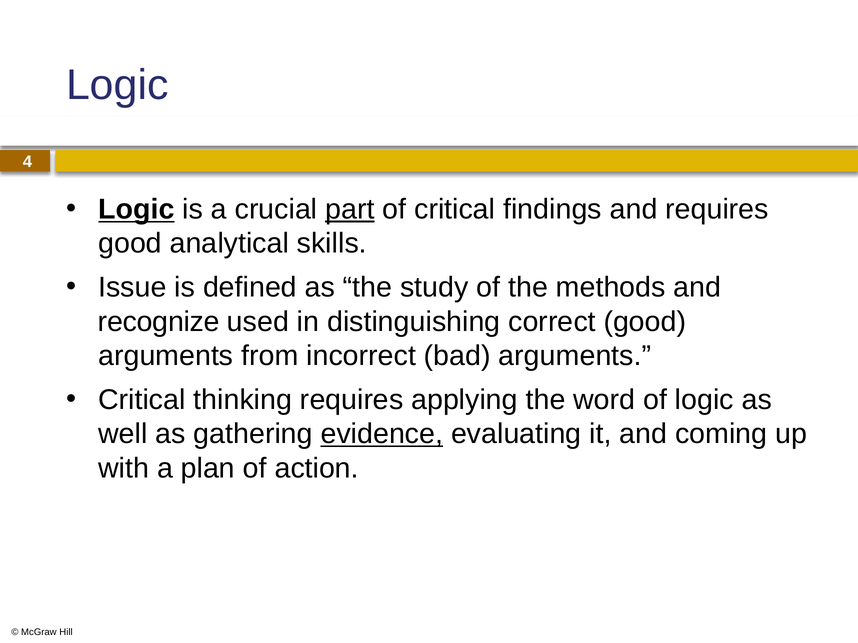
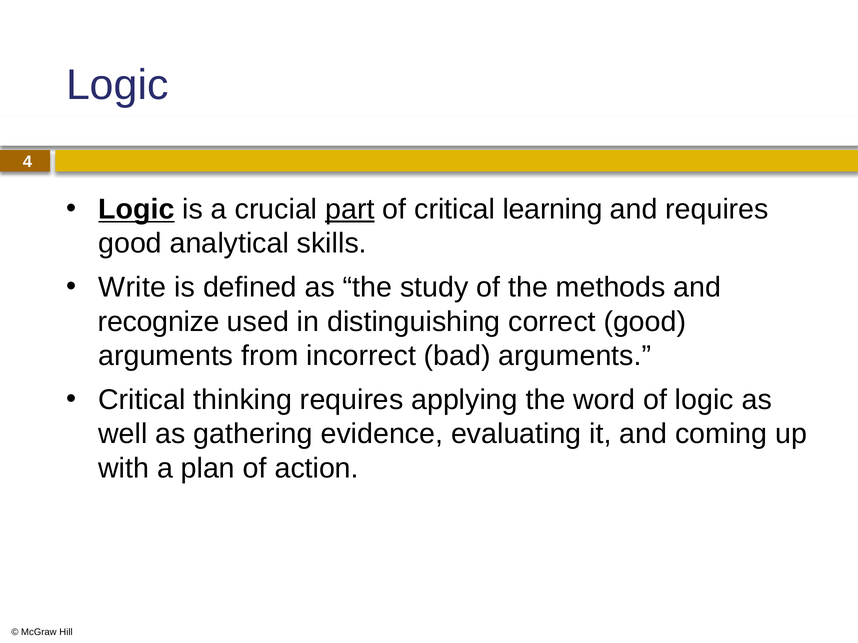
findings: findings -> learning (553, 209)
Issue: Issue -> Write (132, 288)
evidence underline: present -> none (382, 434)
